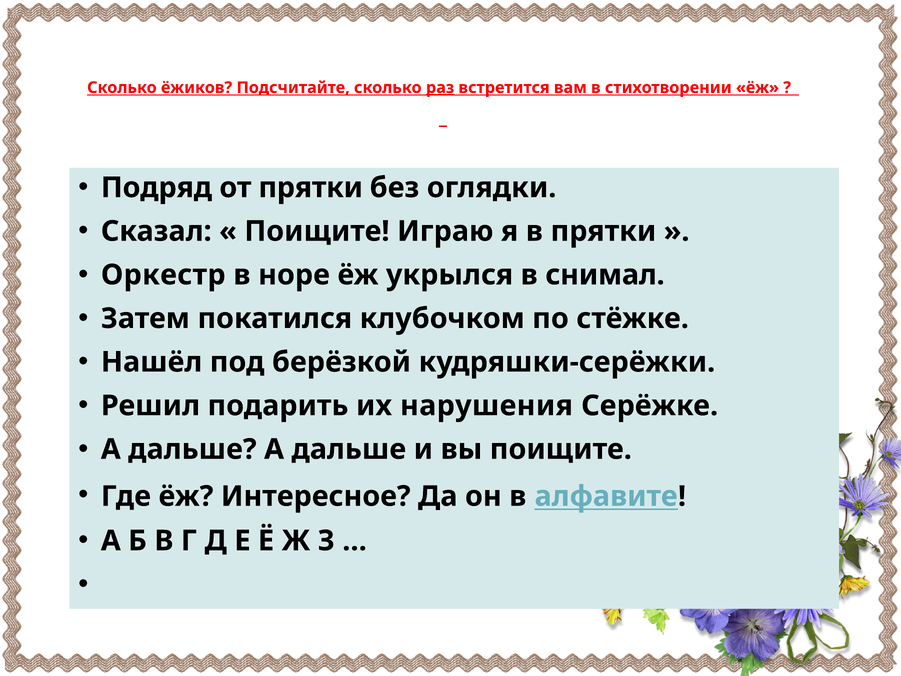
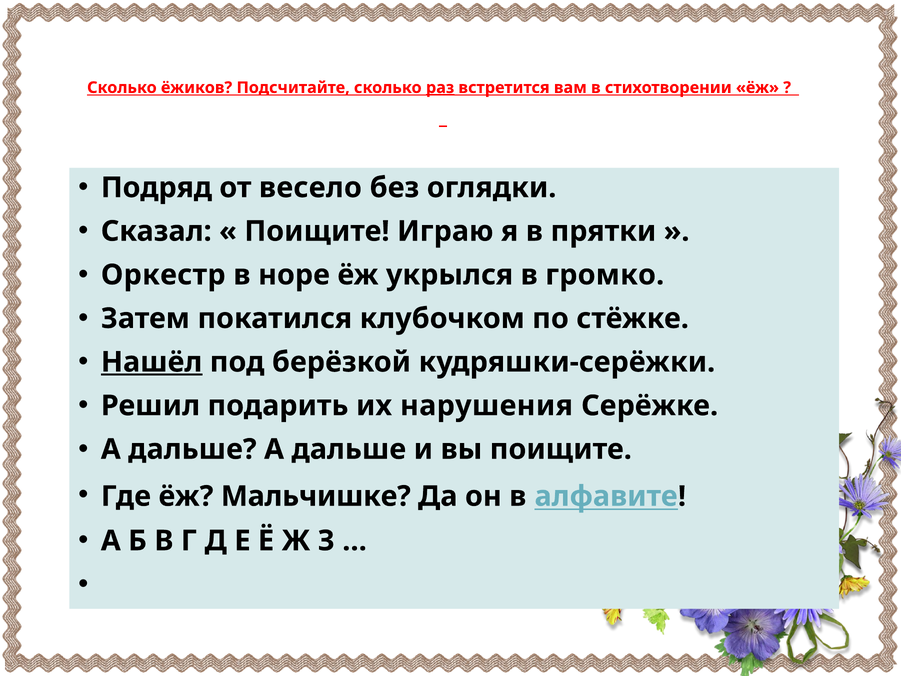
от прятки: прятки -> весело (310, 188)
снимал: снимал -> громко (605, 275)
Нашёл underline: none -> present (152, 362)
Интересное: Интересное -> Мальчишке (316, 496)
